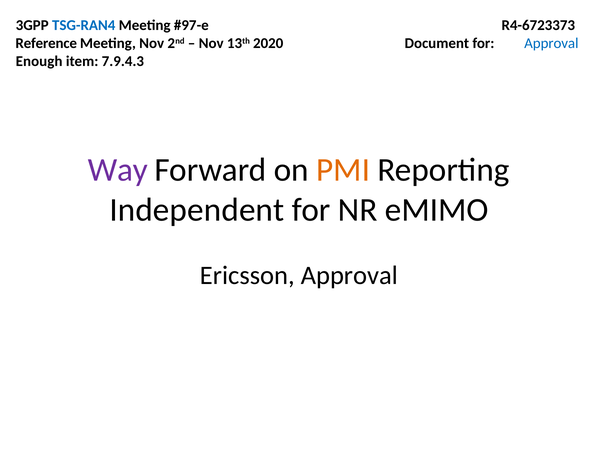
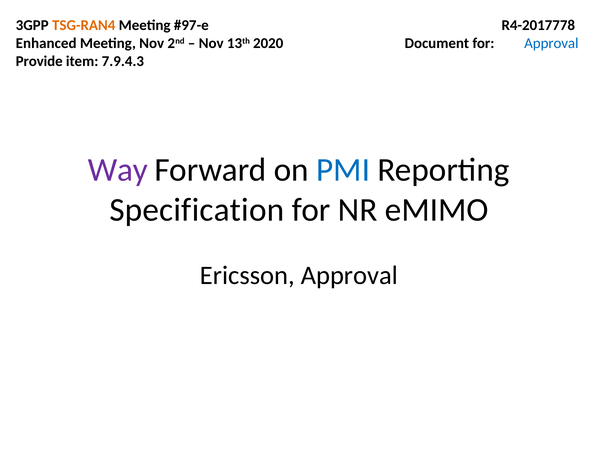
TSG-RAN4 colour: blue -> orange (84, 25)
R4-6723373: R4-6723373 -> R4-2017778 (538, 25)
Reference: Reference -> Enhanced (46, 43)
Enough: Enough -> Provide (39, 61)
PMI colour: orange -> blue (343, 170)
Independent: Independent -> Specification (197, 210)
